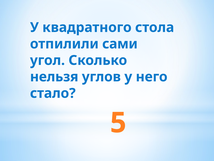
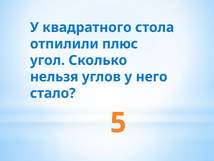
сами: сами -> плюс (120, 44)
